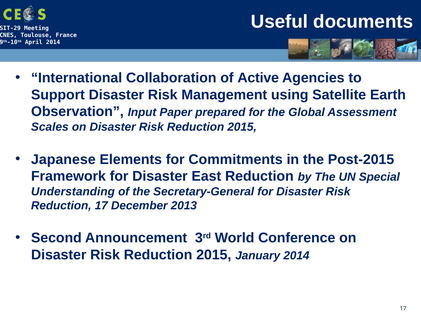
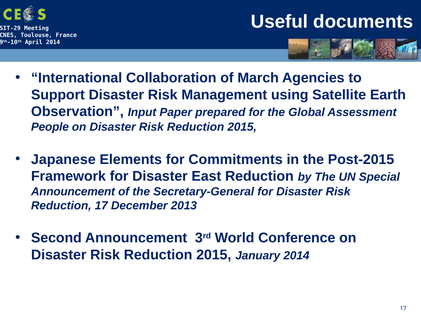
Active: Active -> March (258, 78)
Scales: Scales -> People (50, 127)
Understanding: Understanding -> Announcement (73, 191)
